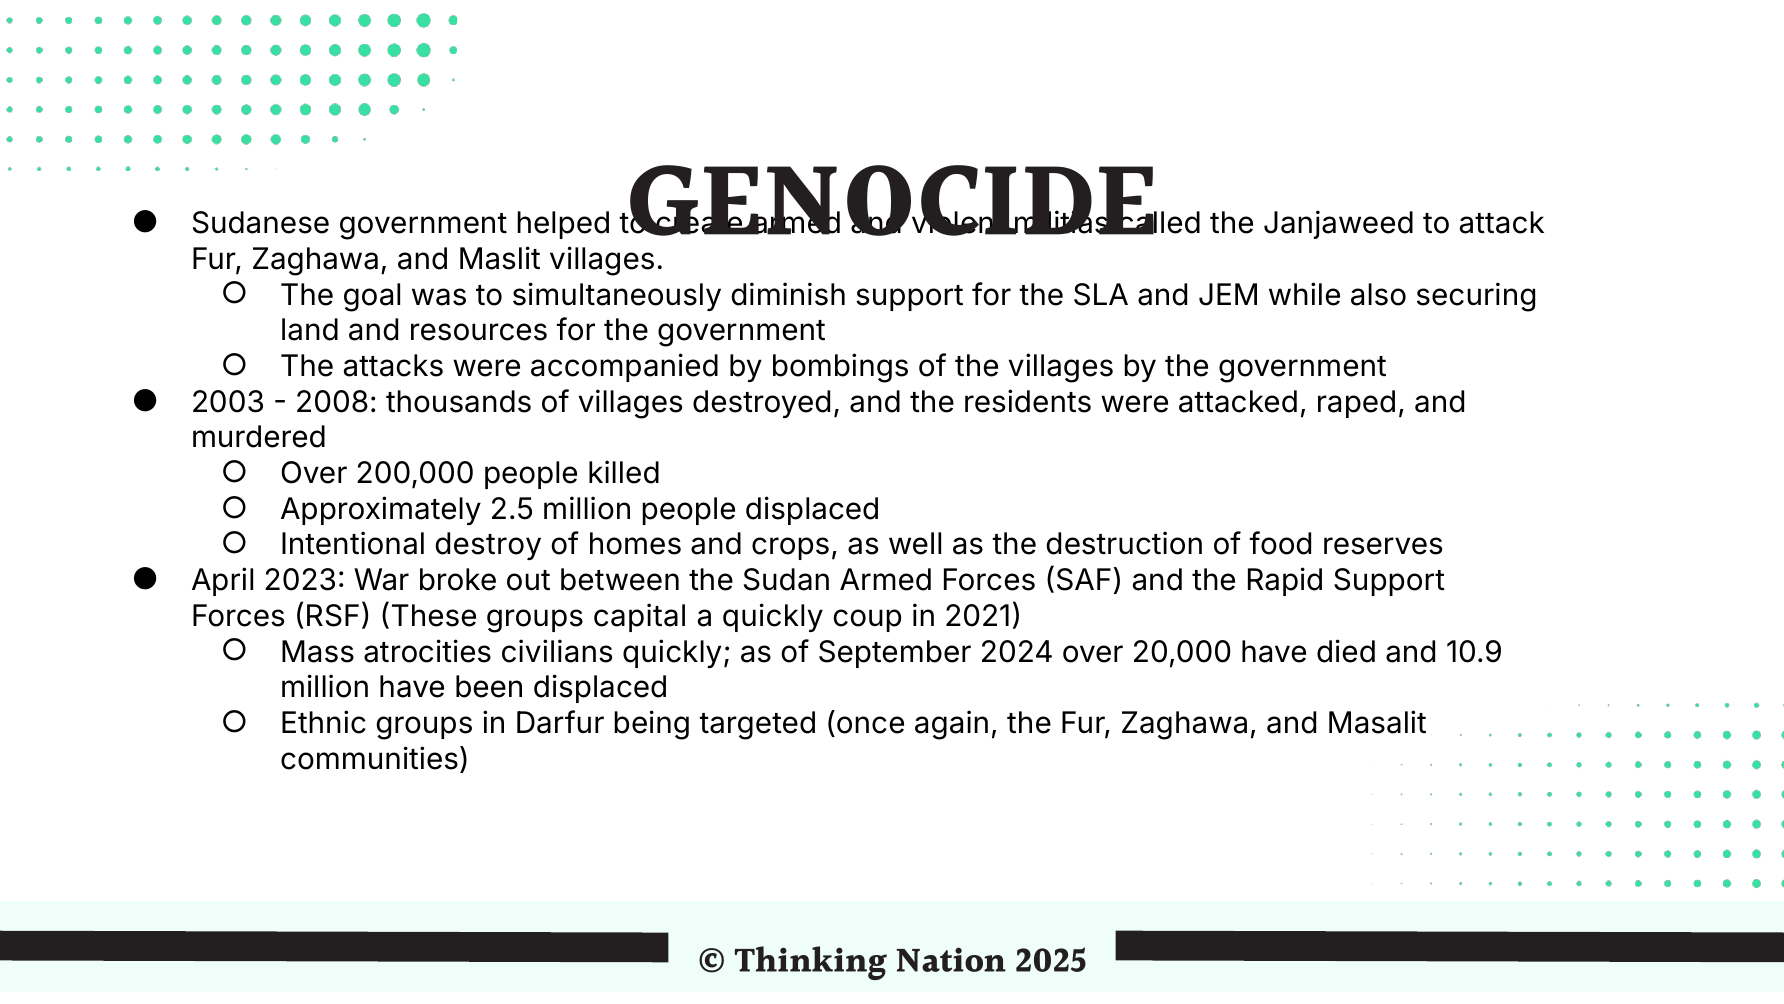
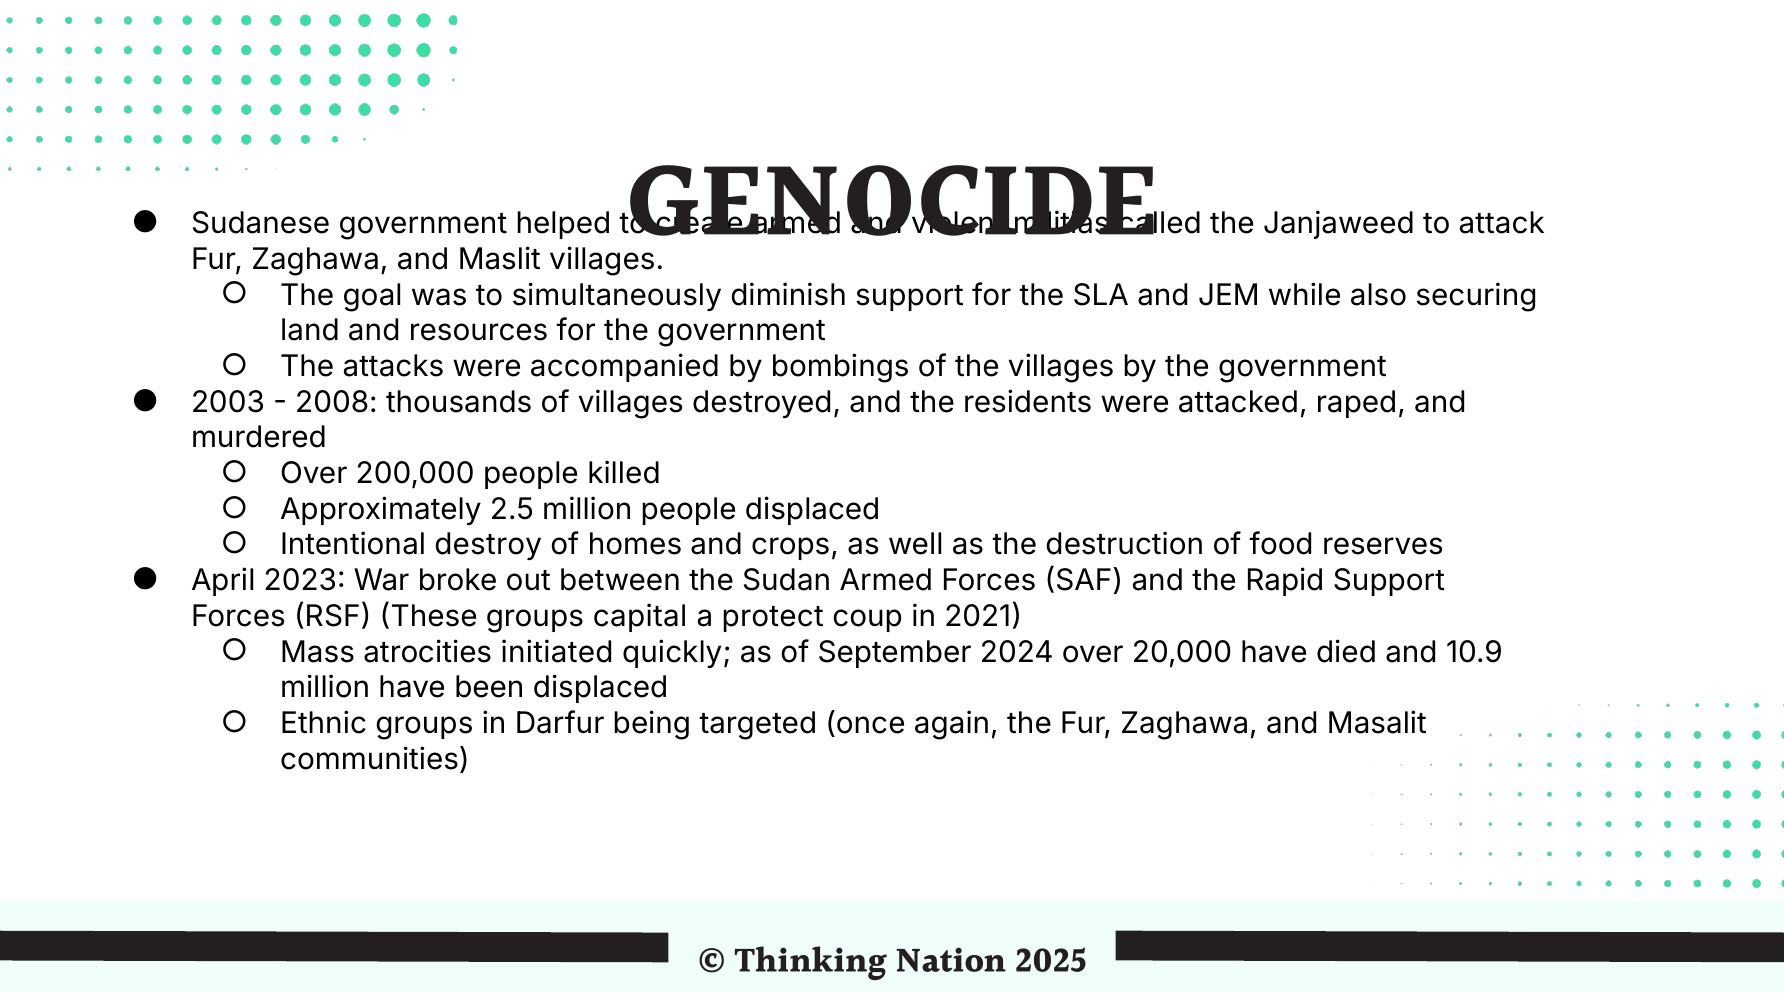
a quickly: quickly -> protect (773, 616)
civilians: civilians -> initiated (557, 652)
